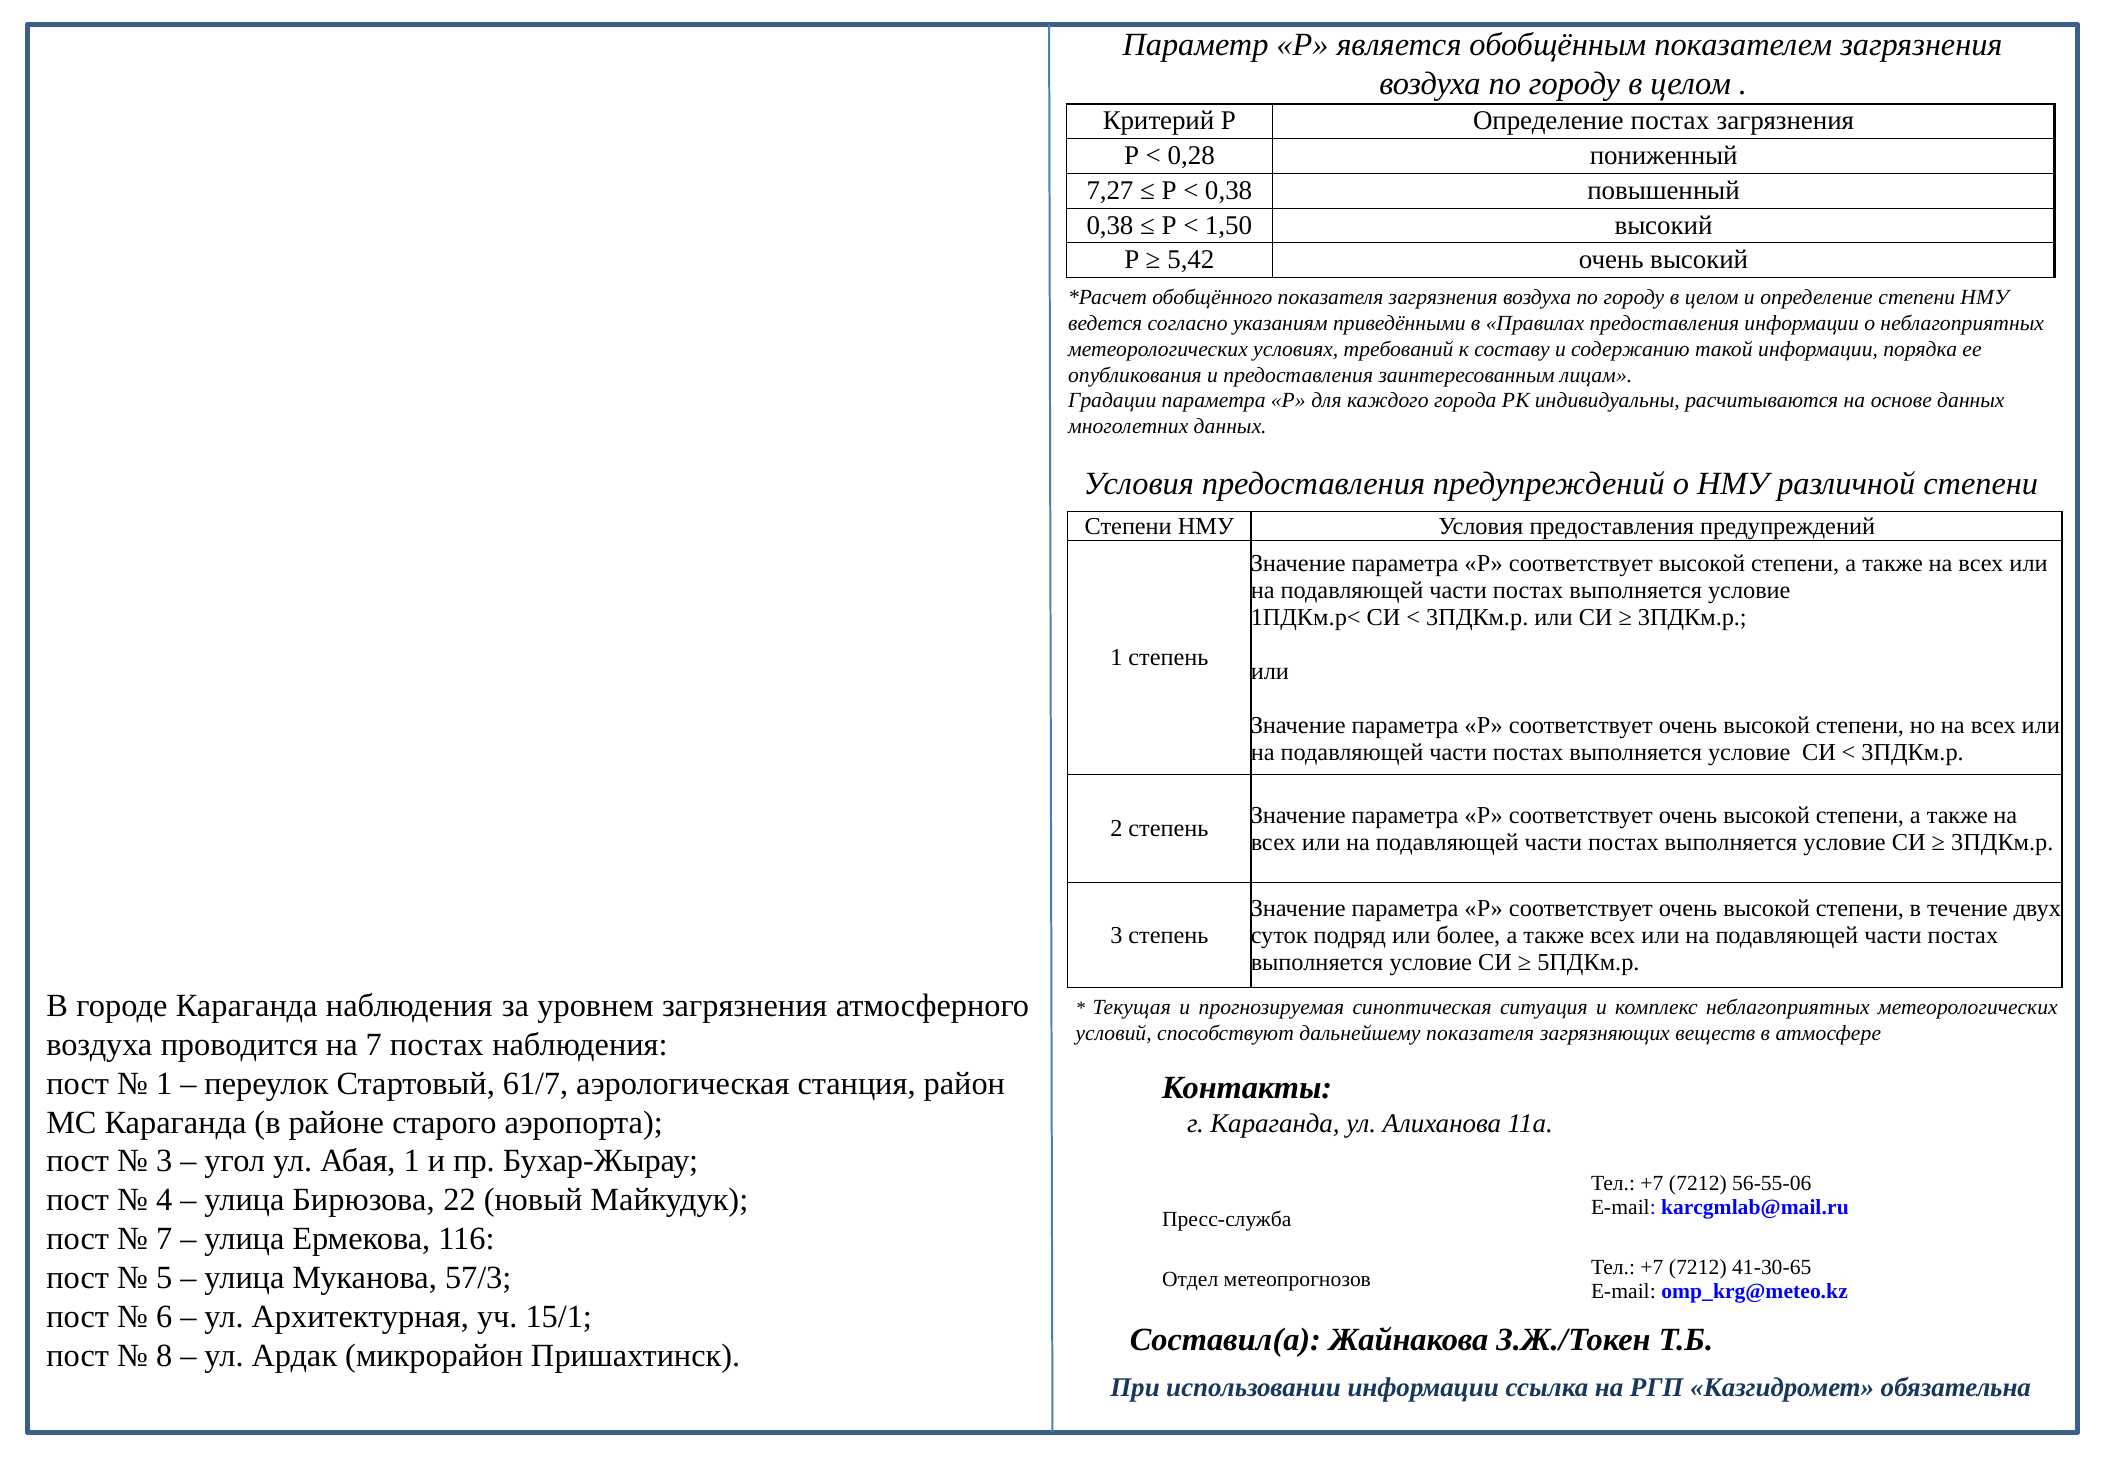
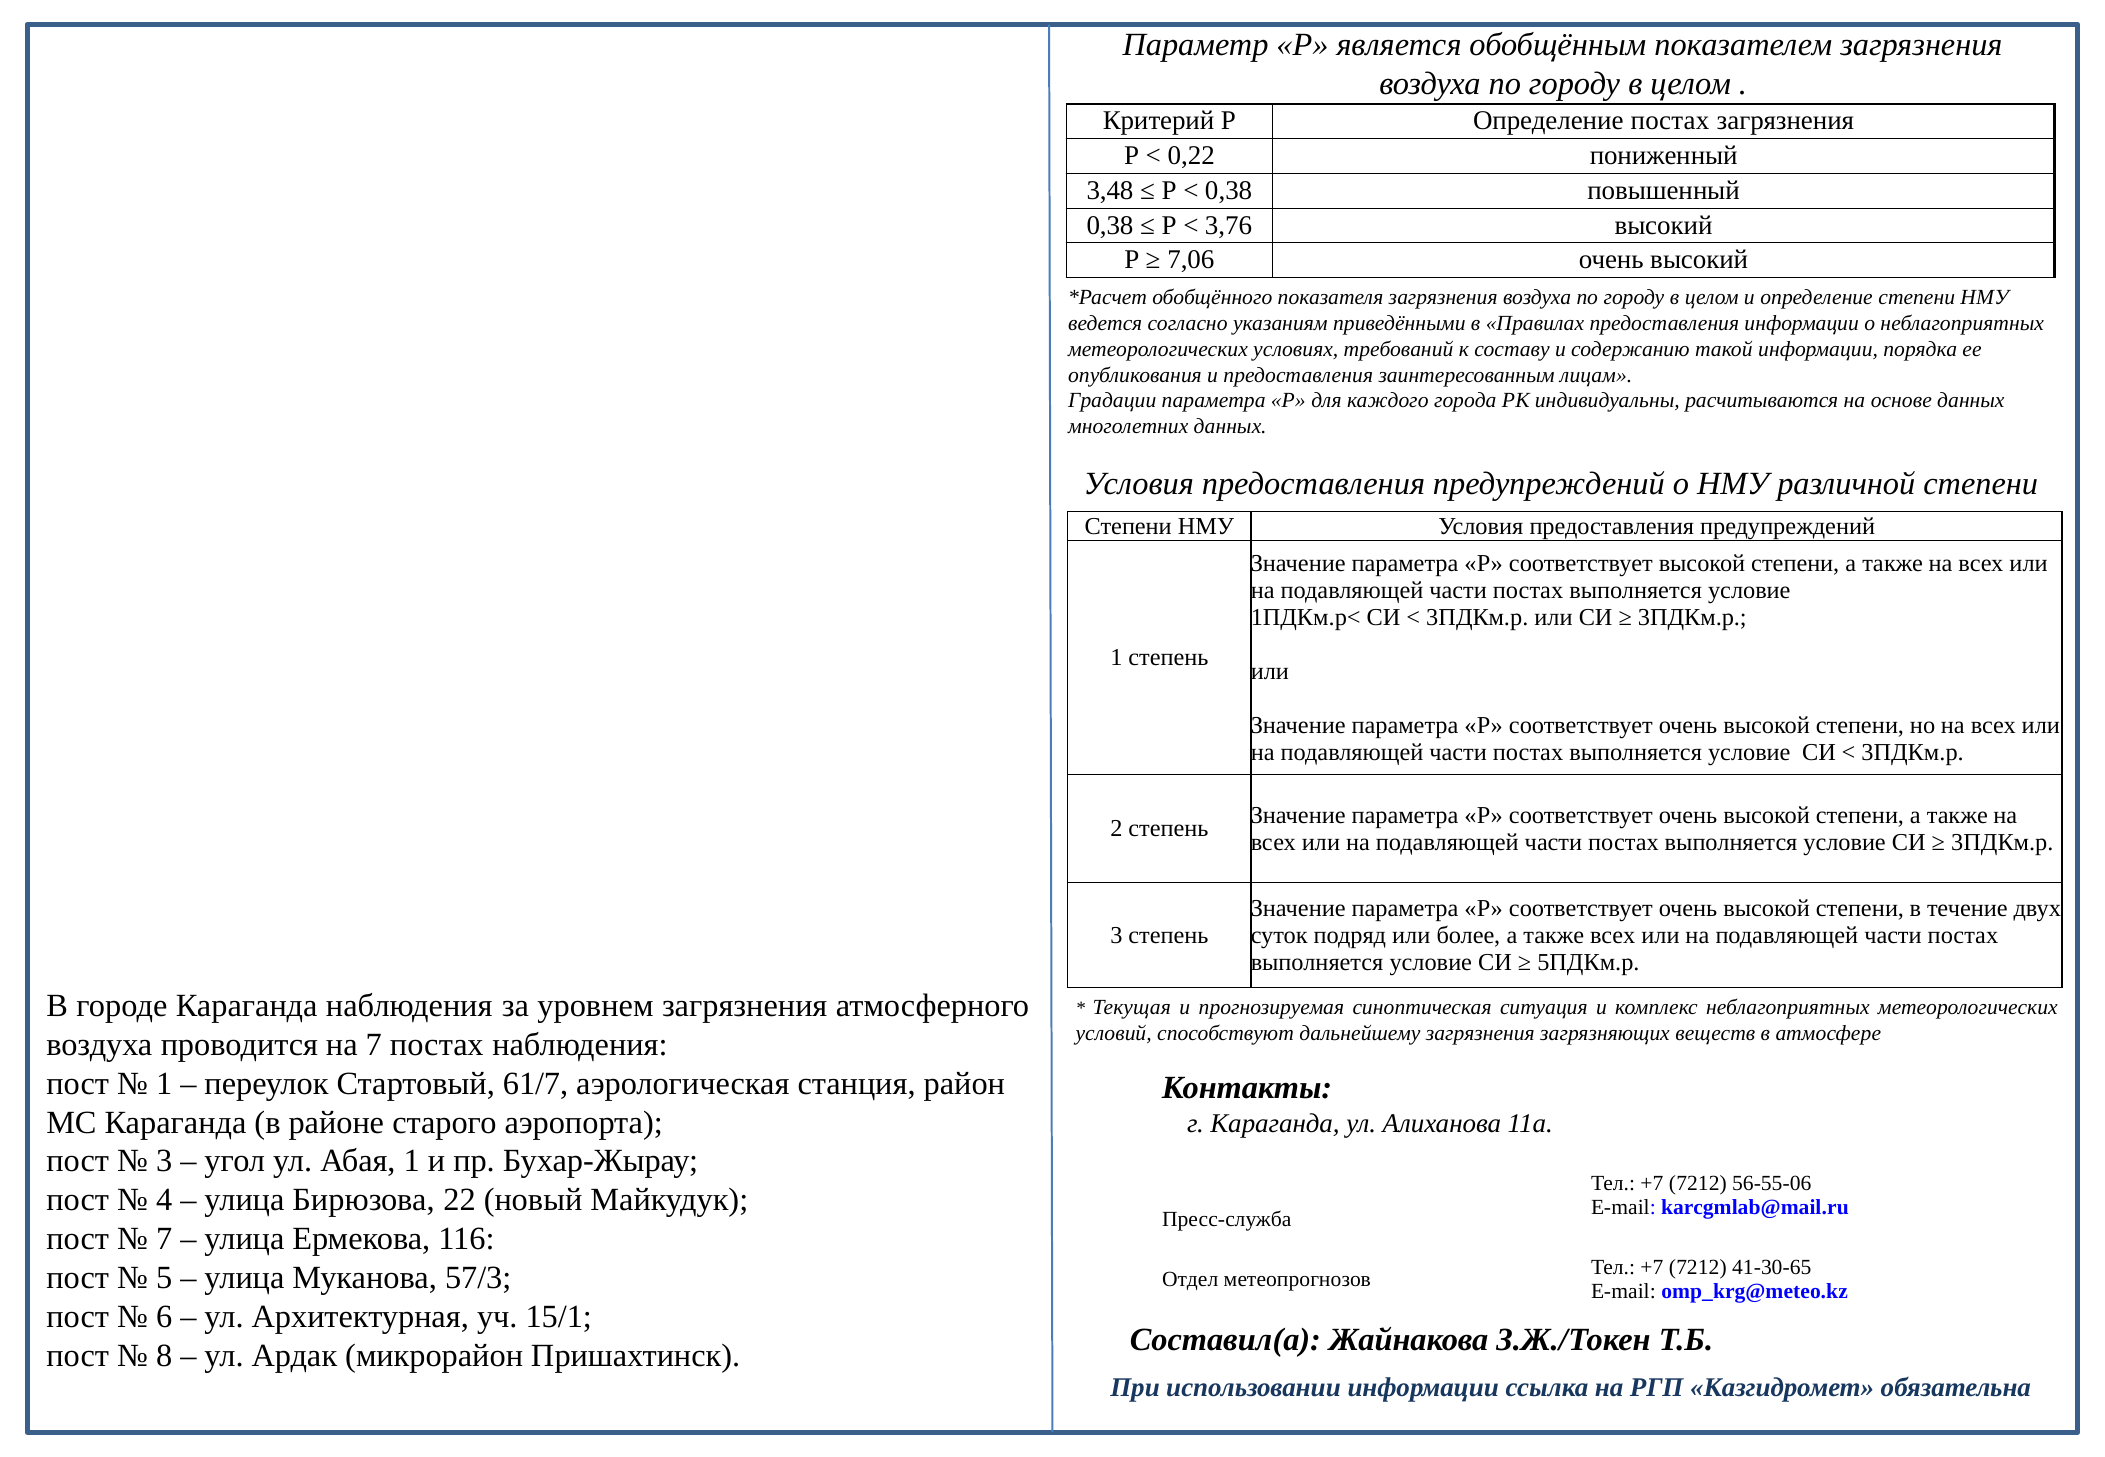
0,28: 0,28 -> 0,22 (1191, 156)
7,27: 7,27 -> 3,48 (1110, 191)
1,50: 1,50 -> 3,76 (1229, 225)
5,42: 5,42 -> 7,06 (1191, 260)
дальнейшему показателя: показателя -> загрязнения (1480, 1033)
